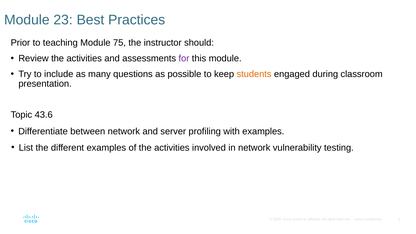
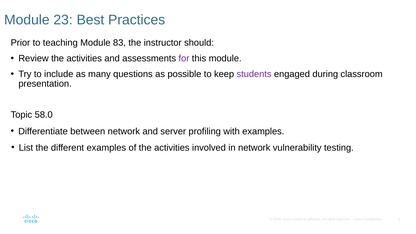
75: 75 -> 83 (119, 43)
students colour: orange -> purple (254, 74)
43.6: 43.6 -> 58.0 (44, 115)
